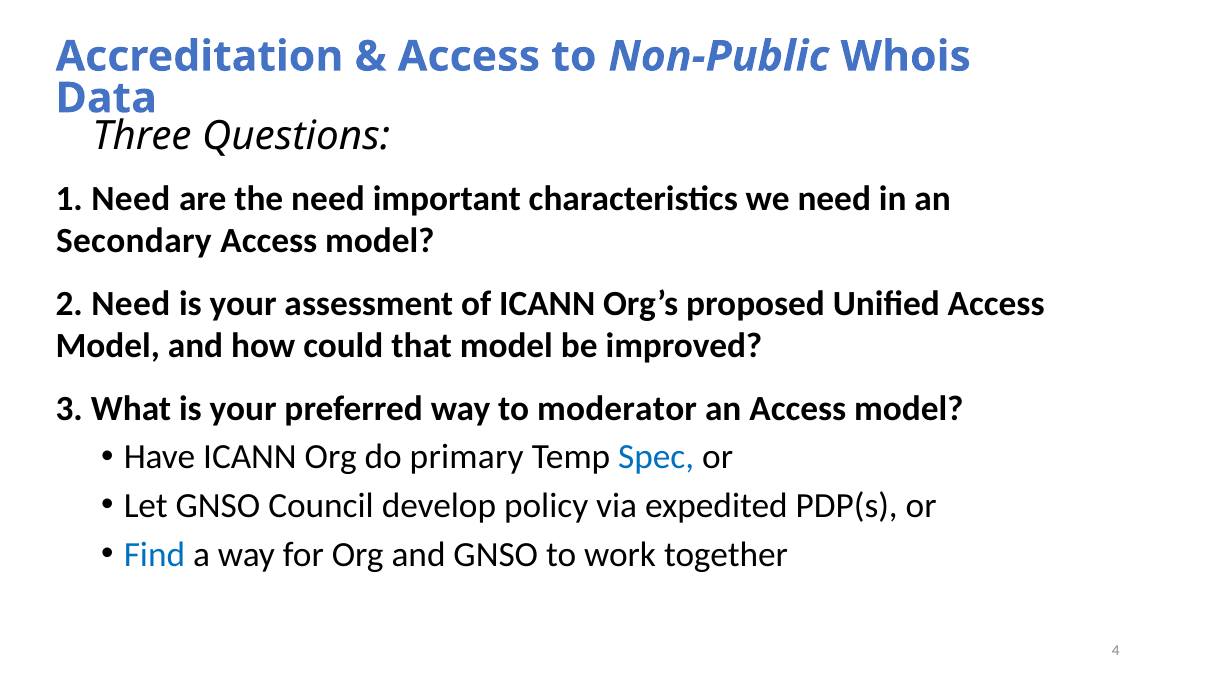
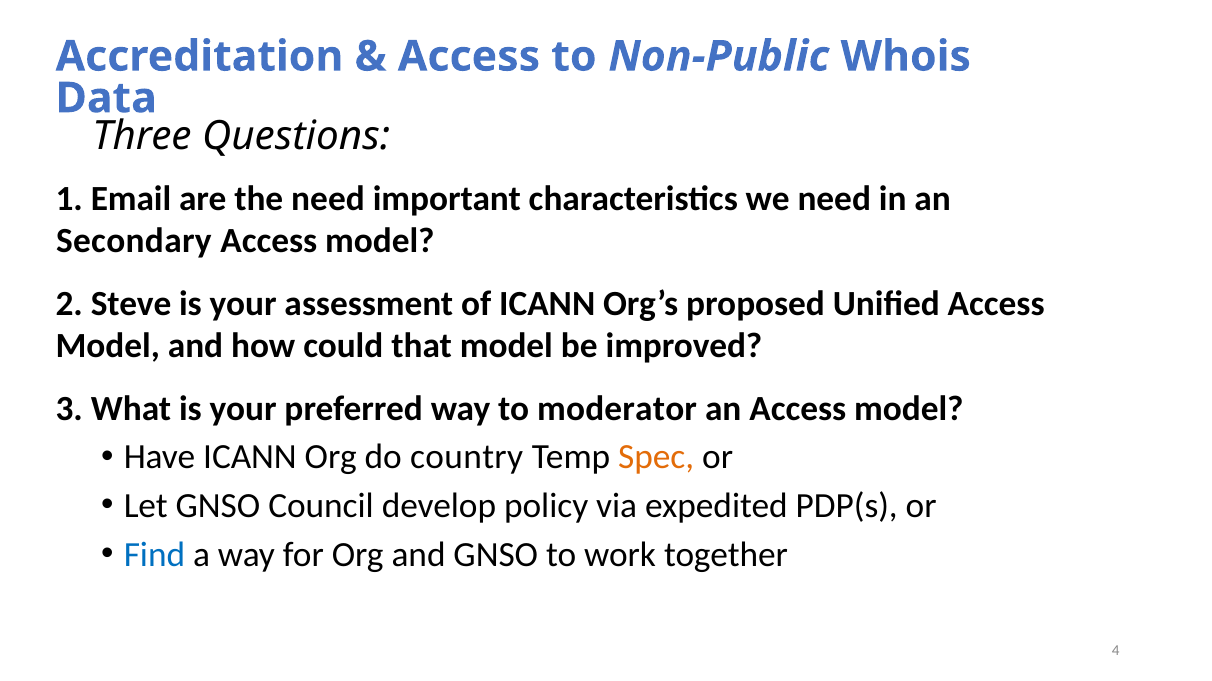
1 Need: Need -> Email (131, 199)
2 Need: Need -> Steve (131, 304)
primary: primary -> country (467, 458)
Spec colour: blue -> orange (656, 458)
